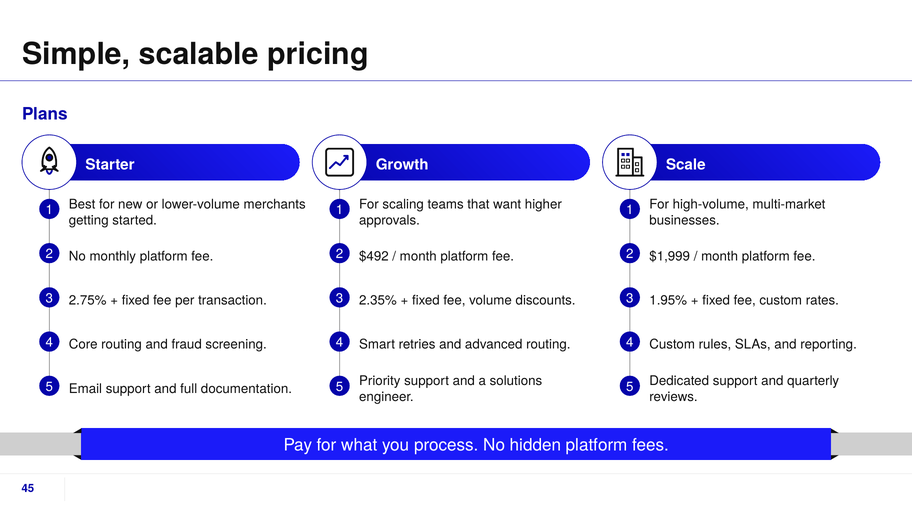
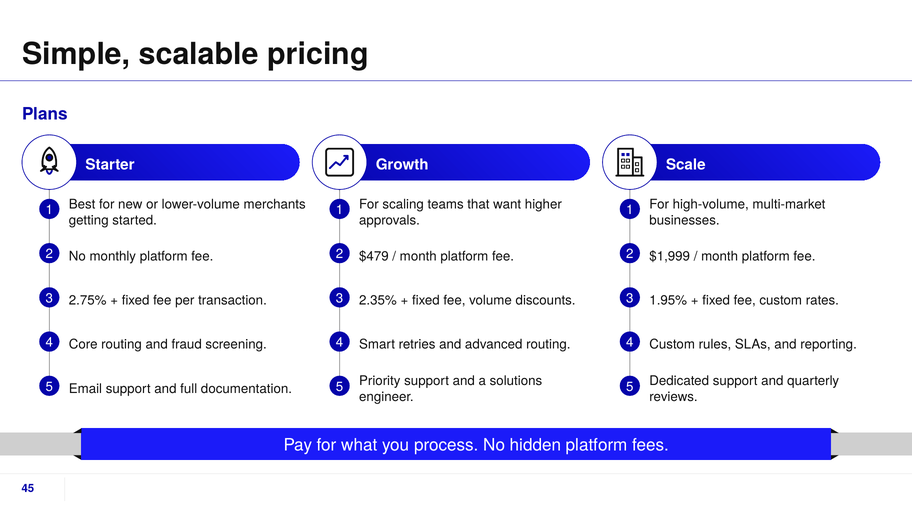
$492: $492 -> $479 (374, 256)
